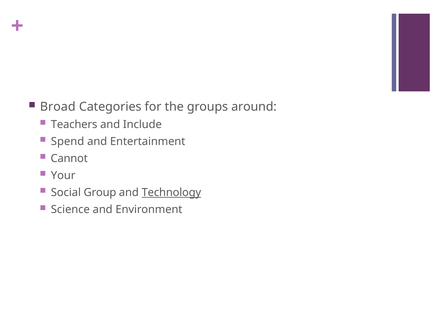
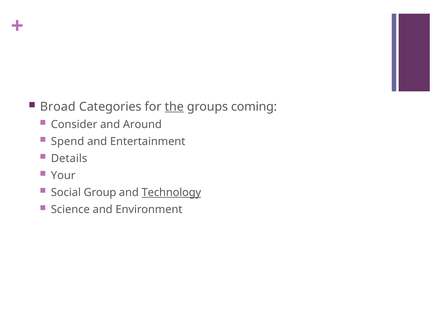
the underline: none -> present (174, 107)
around: around -> coming (254, 107)
Teachers: Teachers -> Consider (74, 124)
Include: Include -> Around (142, 124)
Cannot: Cannot -> Details (69, 158)
